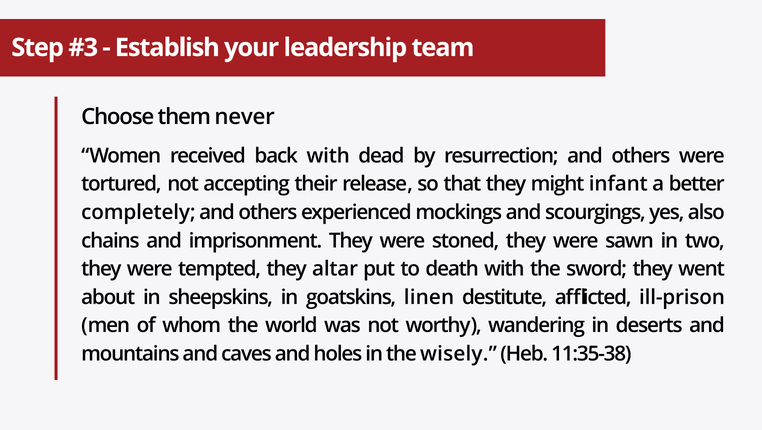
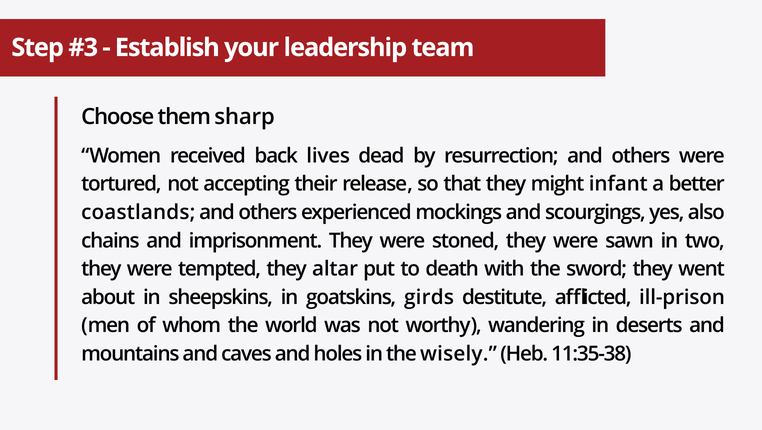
never: never -> sharp (245, 117)
back with: with -> lives (328, 156)
completely: completely -> coastlands (138, 212)
linen: linen -> girds (429, 297)
